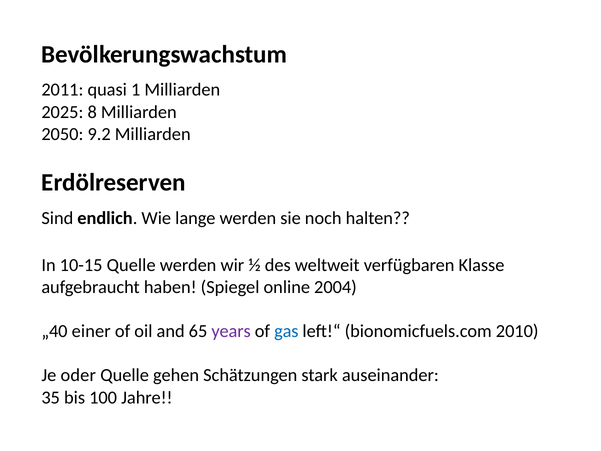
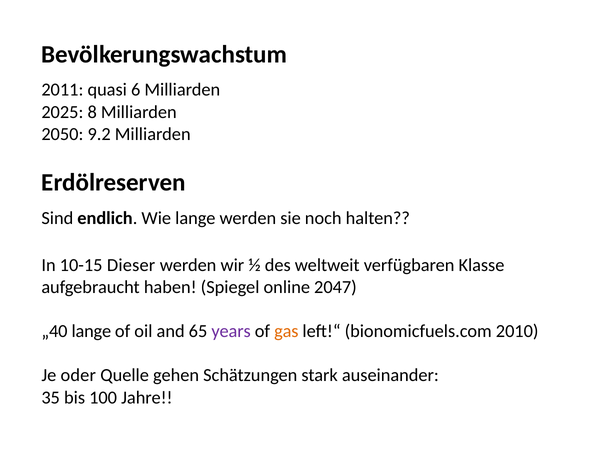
1: 1 -> 6 (136, 90)
10-15 Quelle: Quelle -> Dieser (131, 265)
2004: 2004 -> 2047 (335, 287)
„40 einer: einer -> lange (91, 331)
gas colour: blue -> orange (286, 331)
